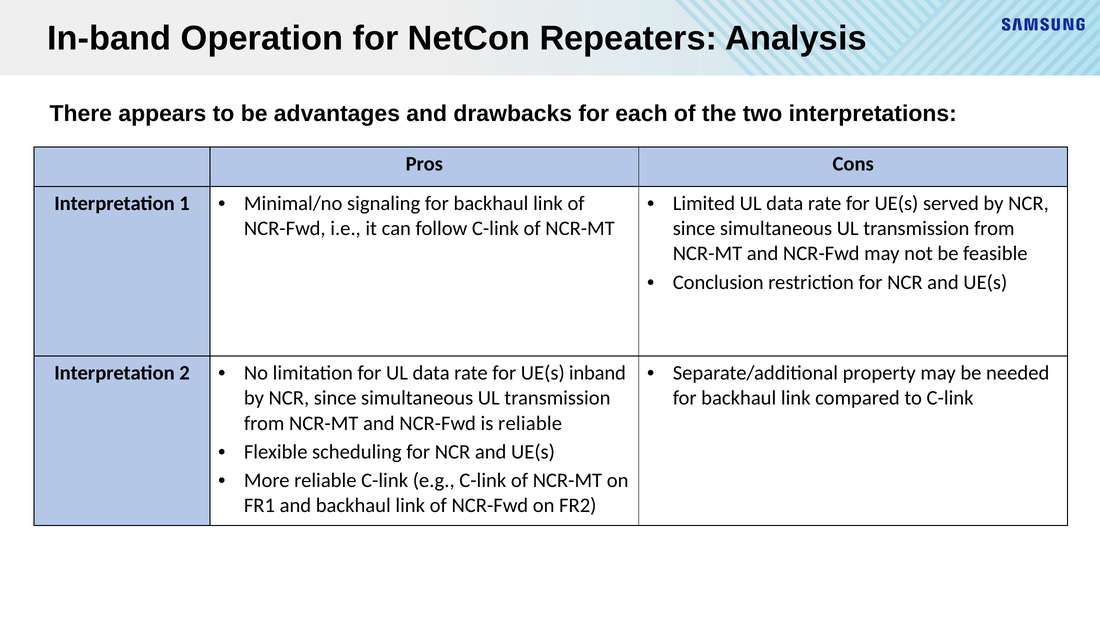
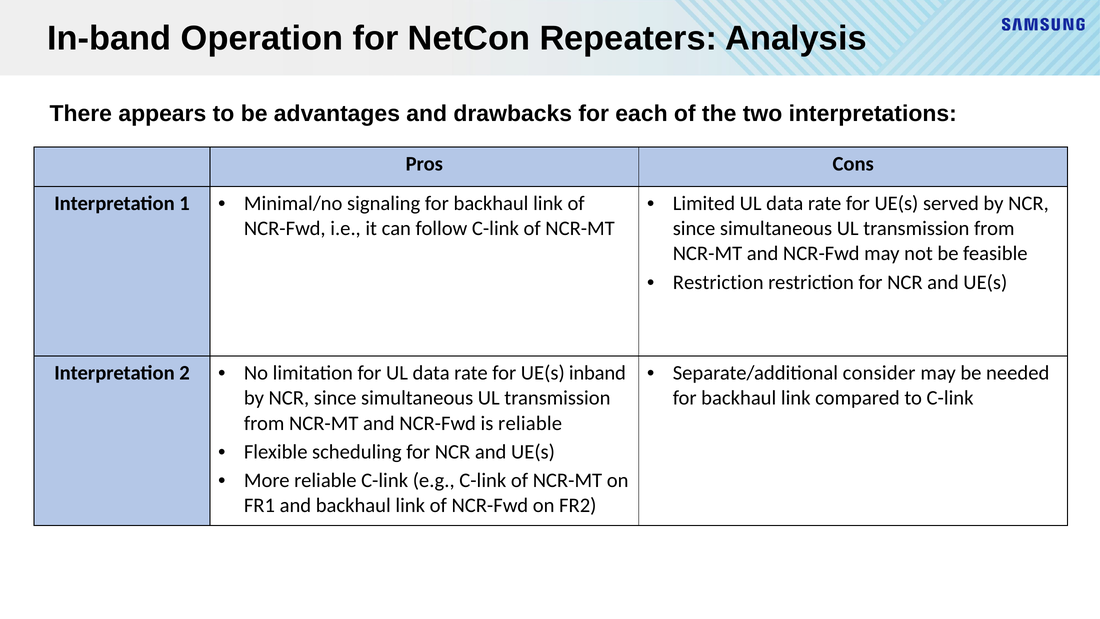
Conclusion: Conclusion -> Restriction (718, 282)
property: property -> consider (879, 373)
